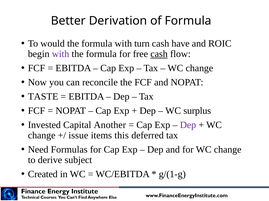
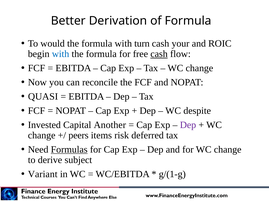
have: have -> your (181, 44)
with colour: purple -> blue (61, 54)
TASTE: TASTE -> QUASI (43, 97)
surplus: surplus -> despite (197, 111)
issue: issue -> peers (78, 136)
this: this -> risk (122, 136)
Formulas underline: none -> present (69, 150)
Created: Created -> Variant (43, 175)
